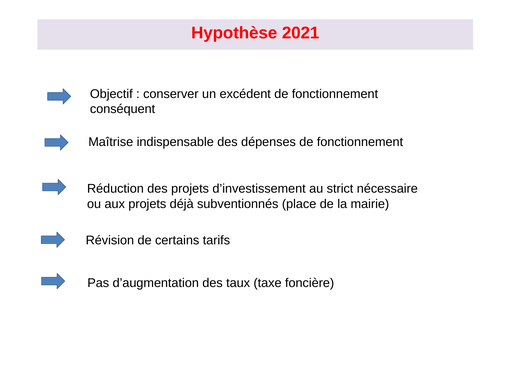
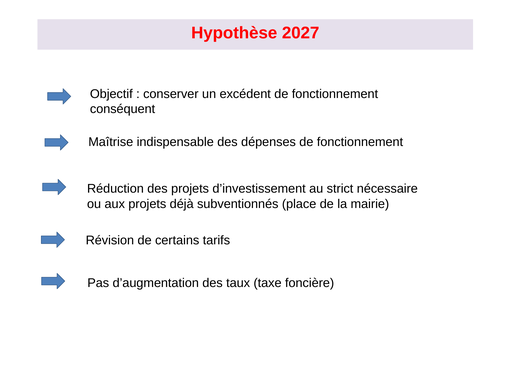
2021: 2021 -> 2027 (301, 33)
